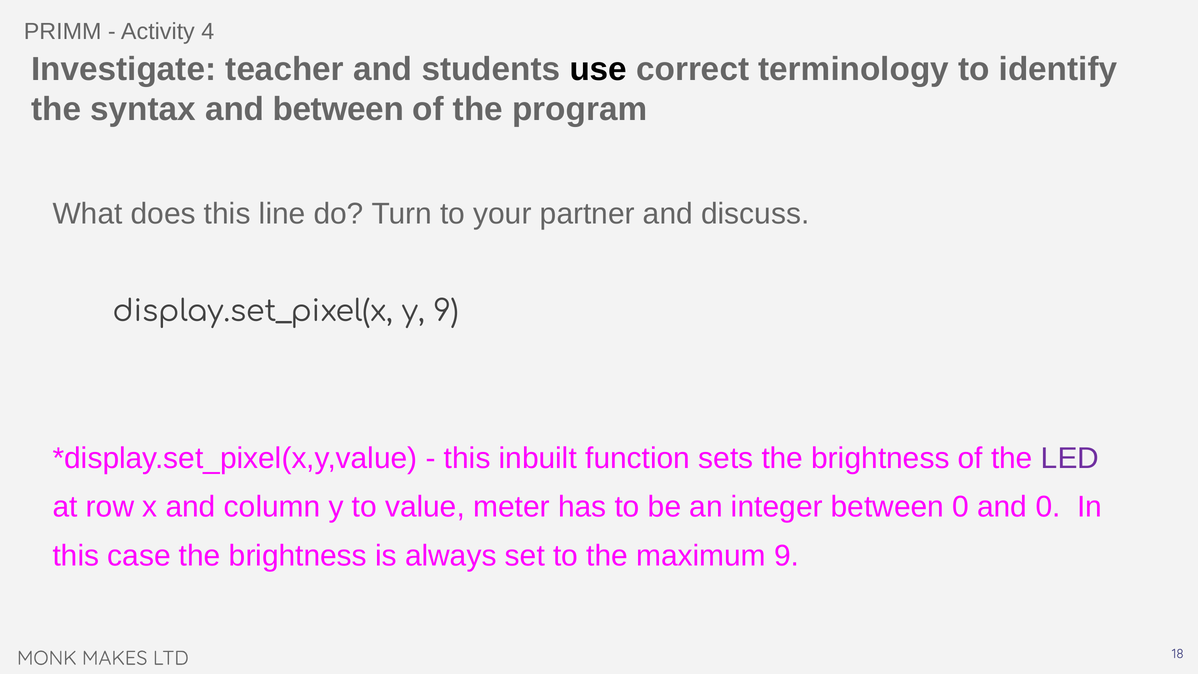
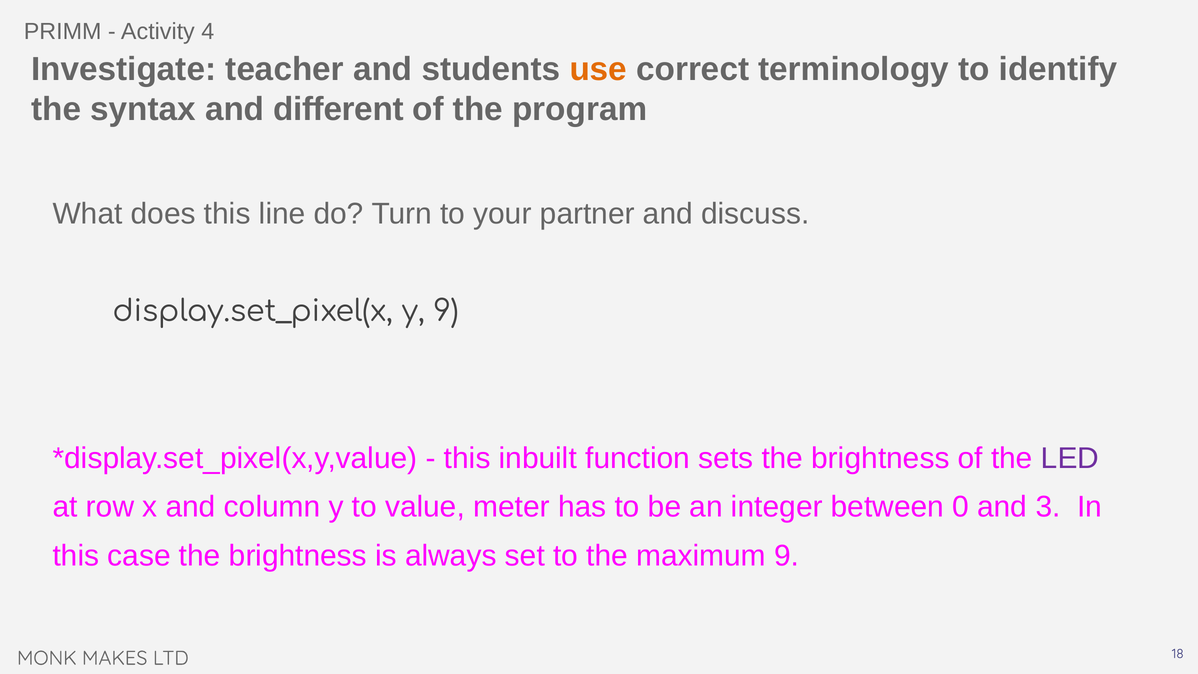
use colour: black -> orange (598, 69)
and between: between -> different (338, 109)
and 0: 0 -> 3 (1048, 507)
